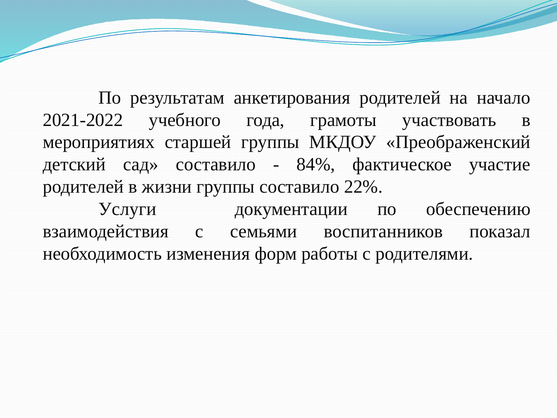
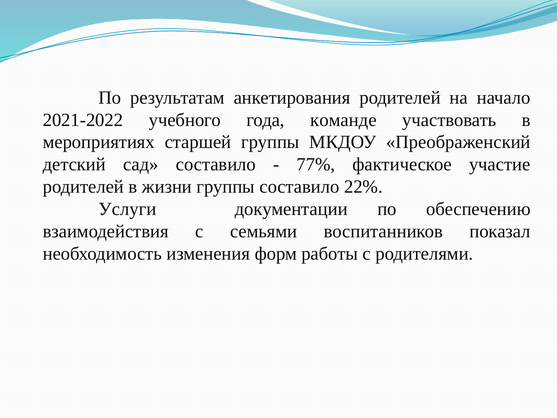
грамоты: грамоты -> команде (343, 120)
84%: 84% -> 77% (316, 164)
